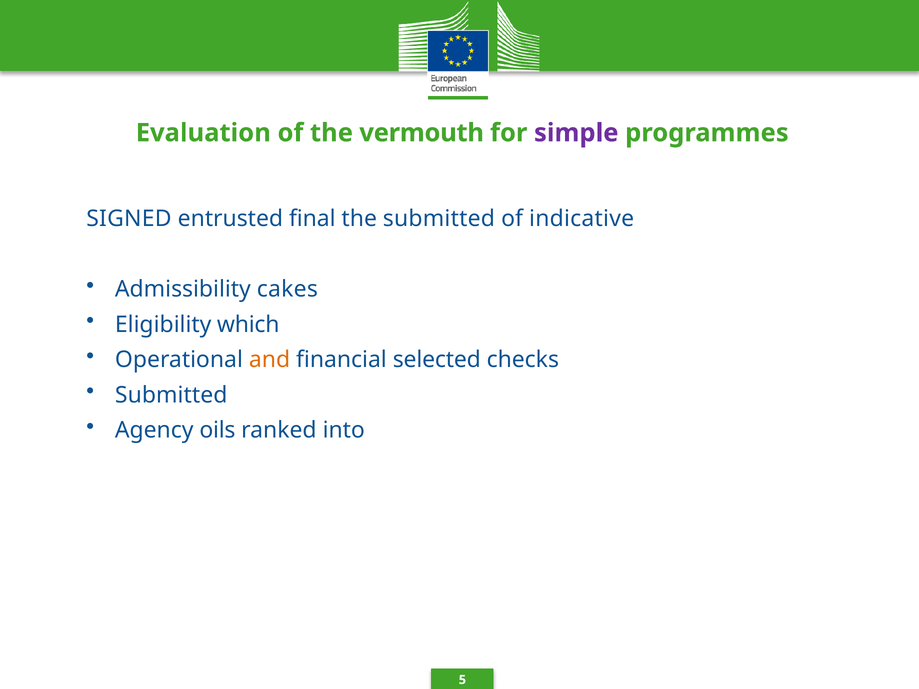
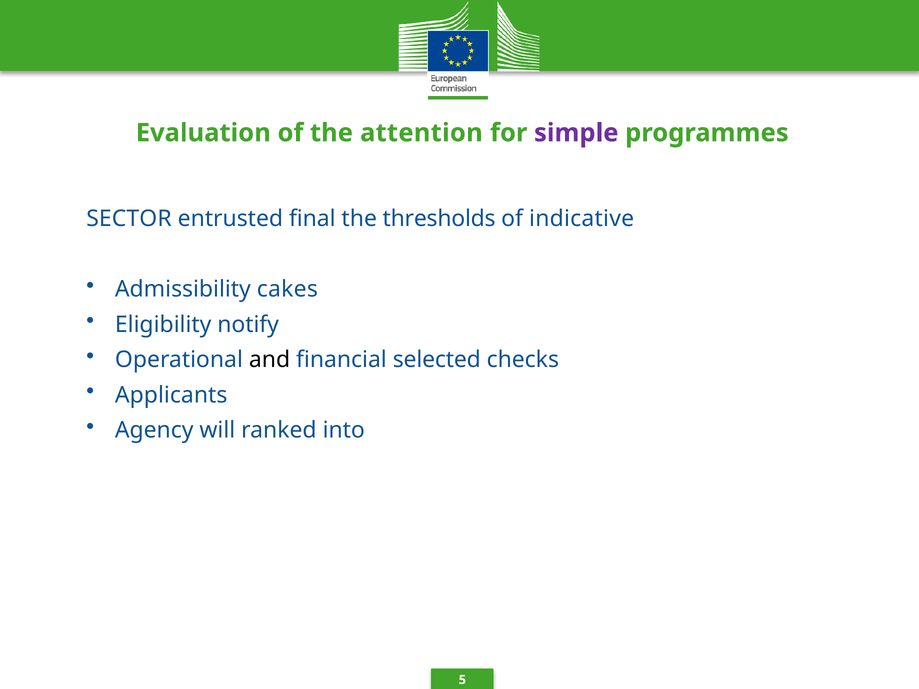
vermouth: vermouth -> attention (421, 133)
SIGNED: SIGNED -> SECTOR (129, 219)
the submitted: submitted -> thresholds (439, 219)
which: which -> notify (248, 325)
and colour: orange -> black (270, 360)
Submitted: Submitted -> Applicants (171, 395)
oils: oils -> will (217, 430)
